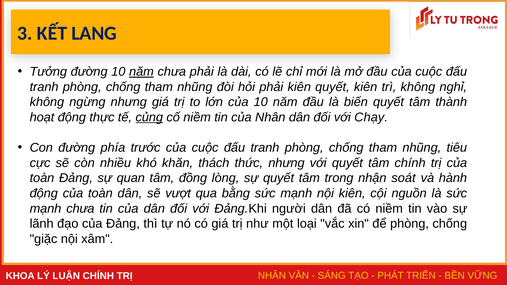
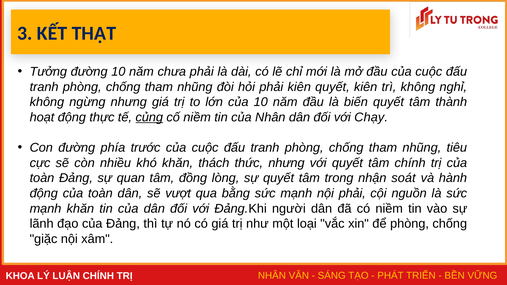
LANG: LANG -> THẬT (94, 33)
năm underline: present -> none (141, 72)
nội kiên: kiên -> phải (352, 193)
mạnh chưa: chưa -> khăn (80, 209)
